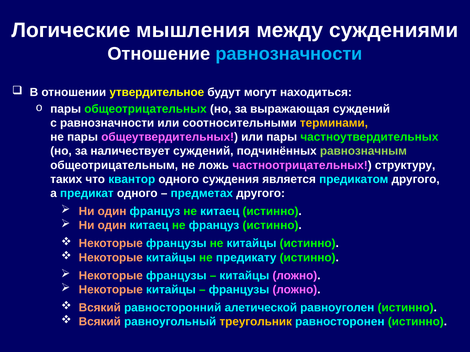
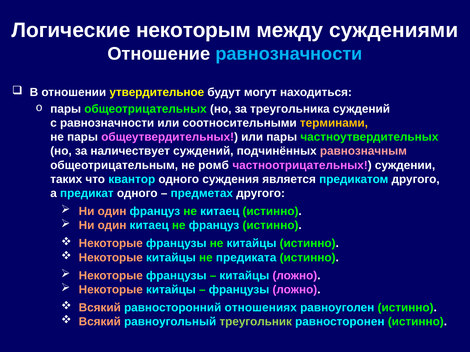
мышления: мышления -> некоторым (193, 30)
выражающая: выражающая -> треугольника (290, 109)
равнозначным colour: light green -> pink (363, 151)
ложь: ложь -> ромб (214, 165)
структуру: структуру -> суждении (405, 165)
предикату: предикату -> предиката (246, 258)
алетической: алетической -> отношениях (261, 308)
треугольник colour: yellow -> light green (256, 322)
